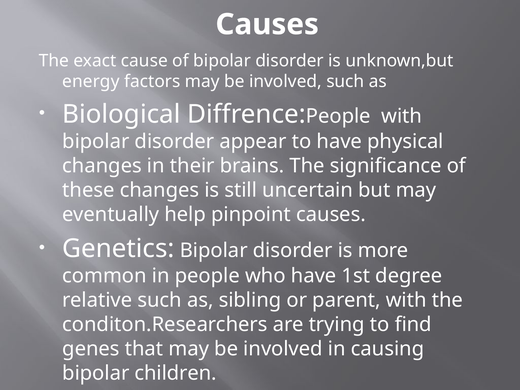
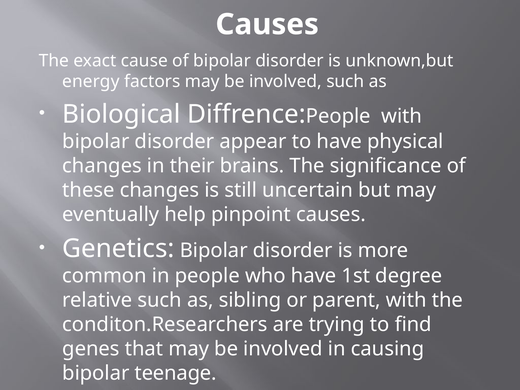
children: children -> teenage (176, 373)
